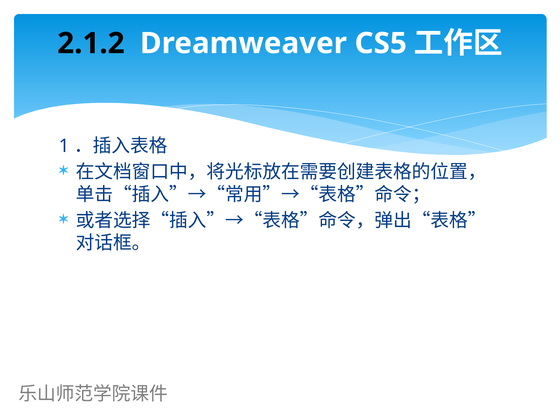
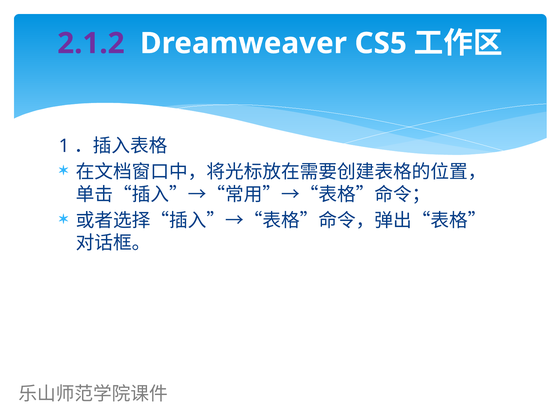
2.1.2 colour: black -> purple (91, 43)
